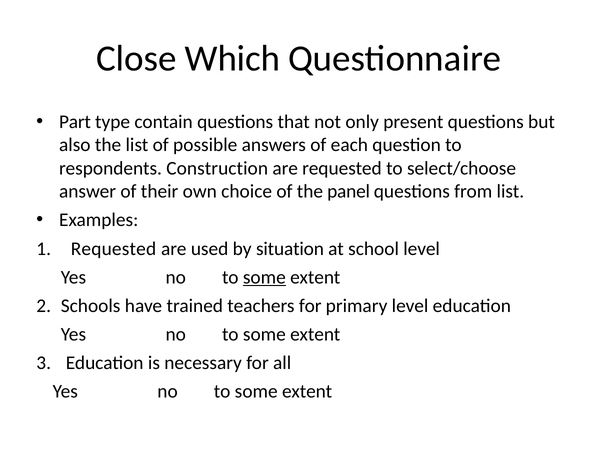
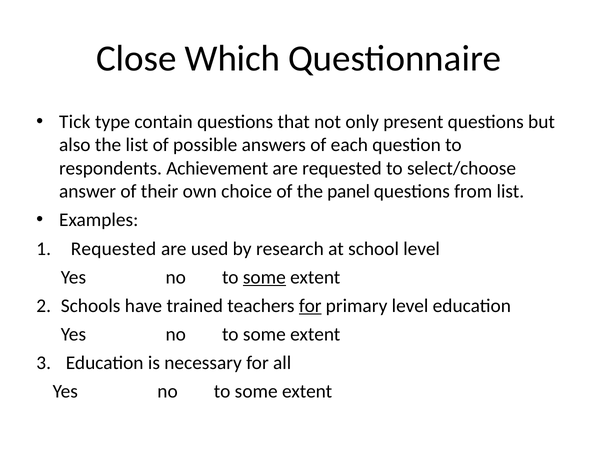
Part: Part -> Tick (75, 122)
Construction: Construction -> Achievement (217, 168)
situation: situation -> research (290, 249)
for underline: none -> present (310, 306)
